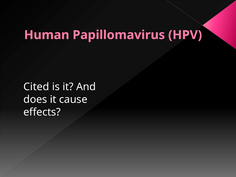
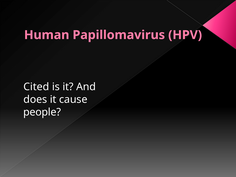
effects: effects -> people (42, 112)
